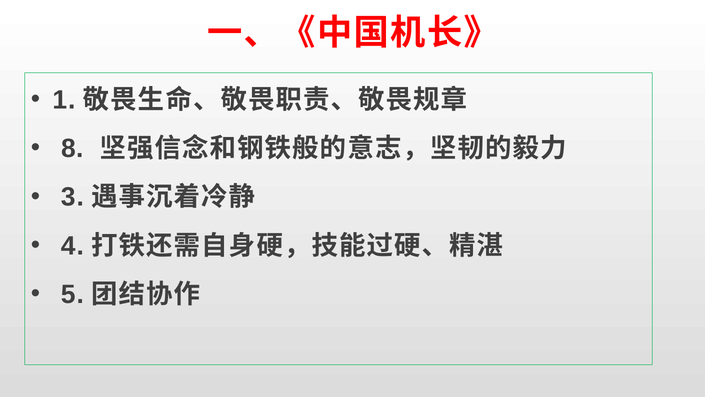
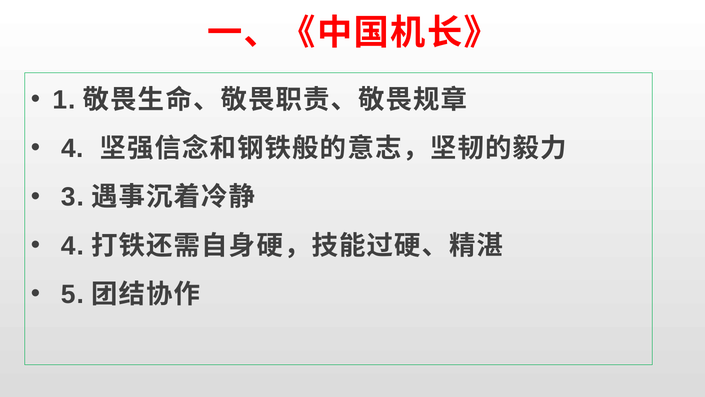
8: 8 -> 4 (72, 148)
